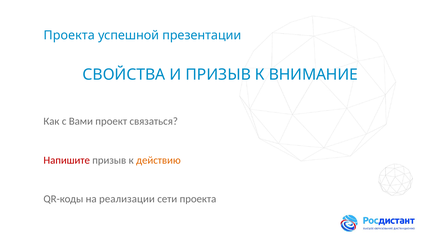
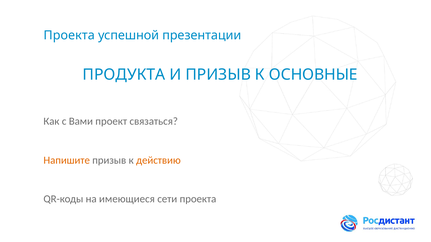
СВОЙСТВА: СВОЙСТВА -> ПРОДУКТА (124, 75)
ВНИМАНИЕ: ВНИМАНИЕ -> ОСНОВНЫЕ (313, 75)
Напишите colour: red -> orange (67, 160)
реализации: реализации -> имеющиеся (127, 199)
